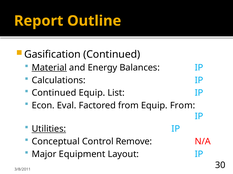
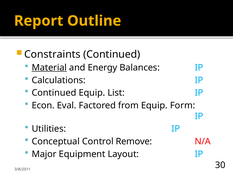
Gasification: Gasification -> Constraints (52, 55)
Equip From: From -> Form (183, 106)
Utilities underline: present -> none (49, 129)
